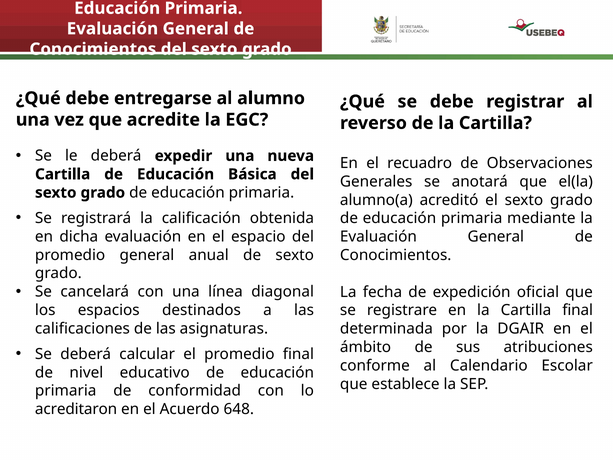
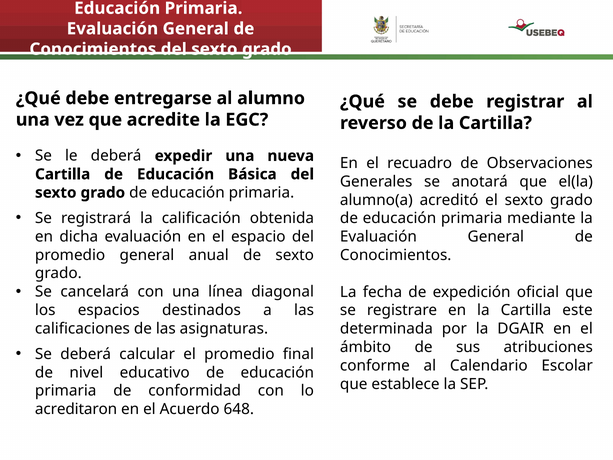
Cartilla final: final -> este (578, 310)
